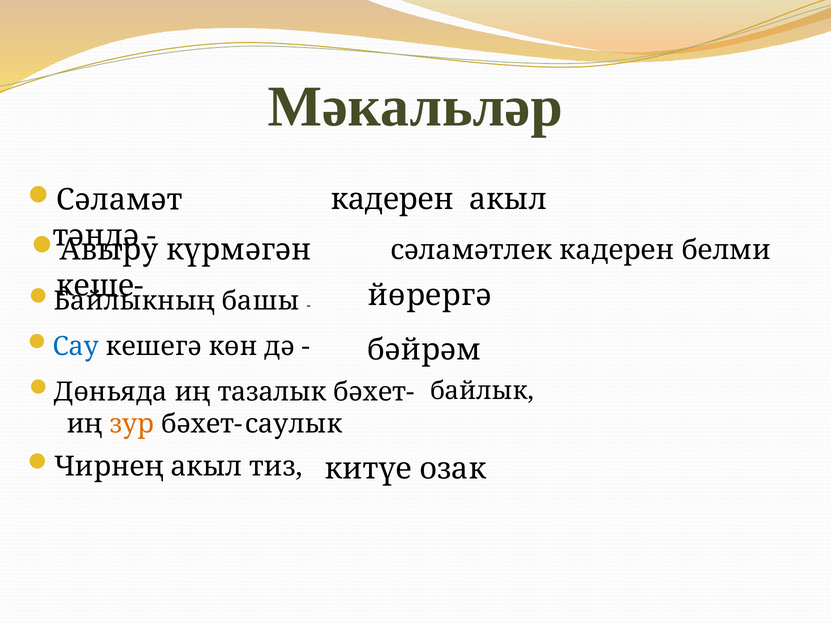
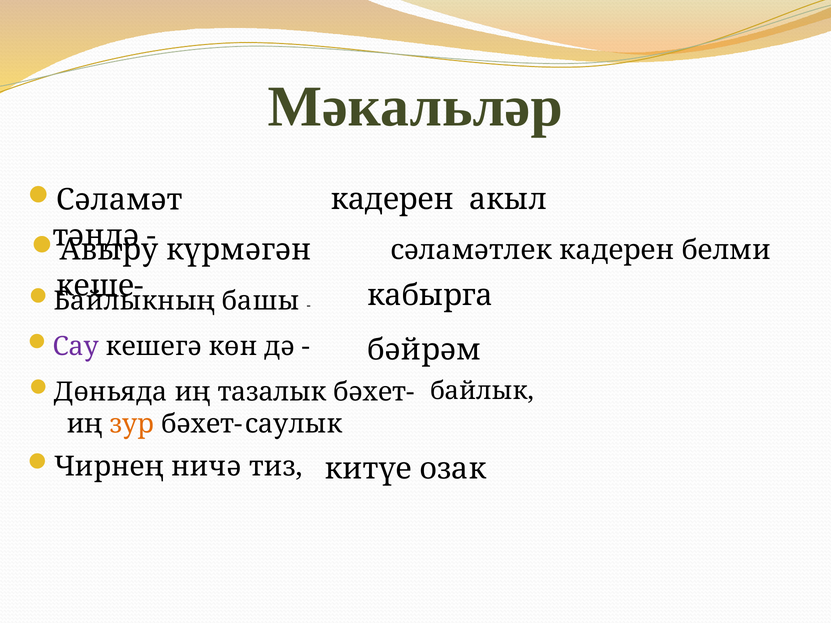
йөрергә: йөрергә -> кабырга (430, 296)
Сау colour: blue -> purple (76, 346)
Чирнең акыл: акыл -> ничә (206, 467)
